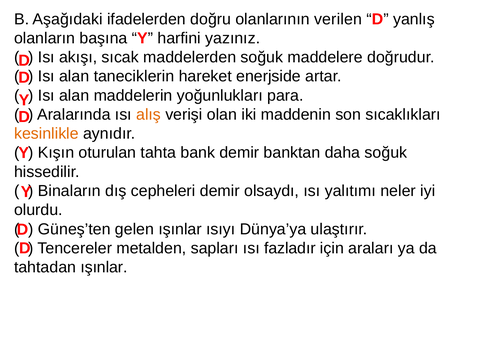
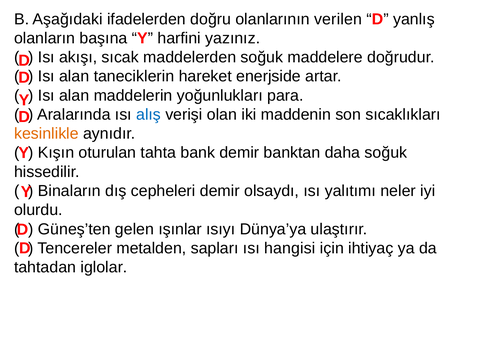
alış colour: orange -> blue (149, 115)
fazladır: fazladır -> hangisi (290, 249)
araları: araları -> ihtiyaç (371, 249)
tahtadan ışınlar: ışınlar -> iglolar (104, 268)
